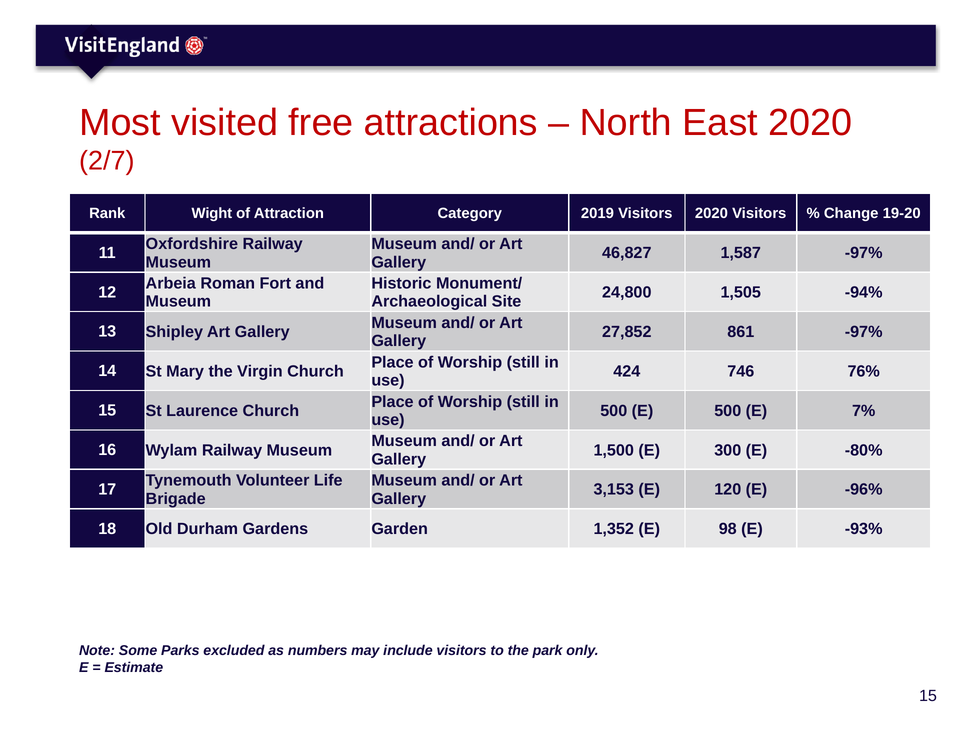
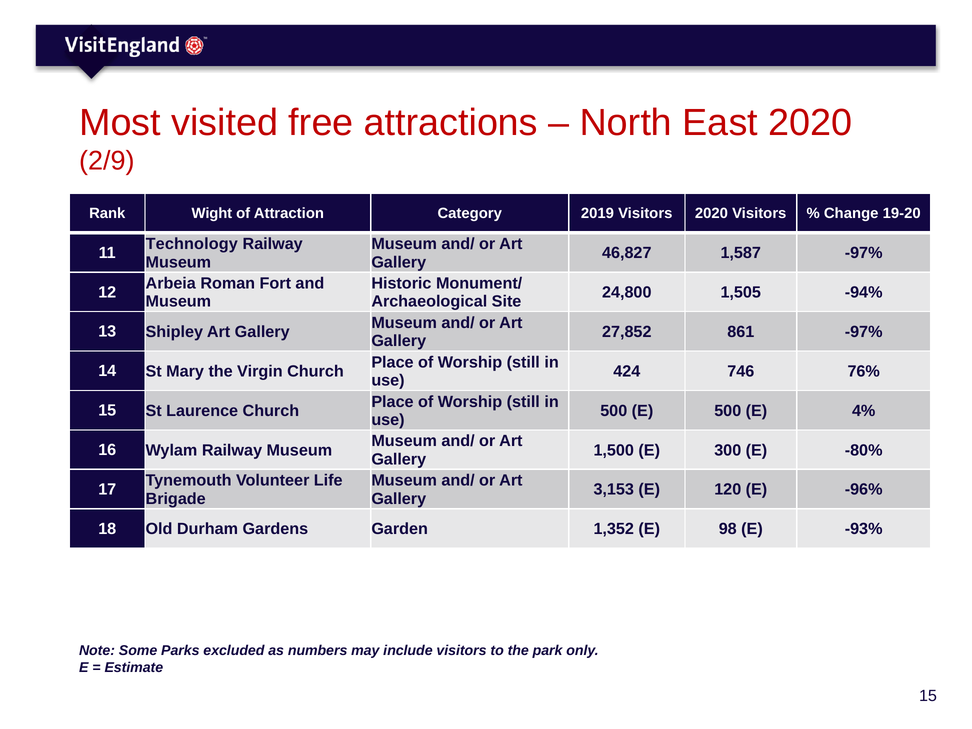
2/7: 2/7 -> 2/9 (107, 161)
Oxfordshire: Oxfordshire -> Technology (192, 244)
7%: 7% -> 4% (864, 411)
